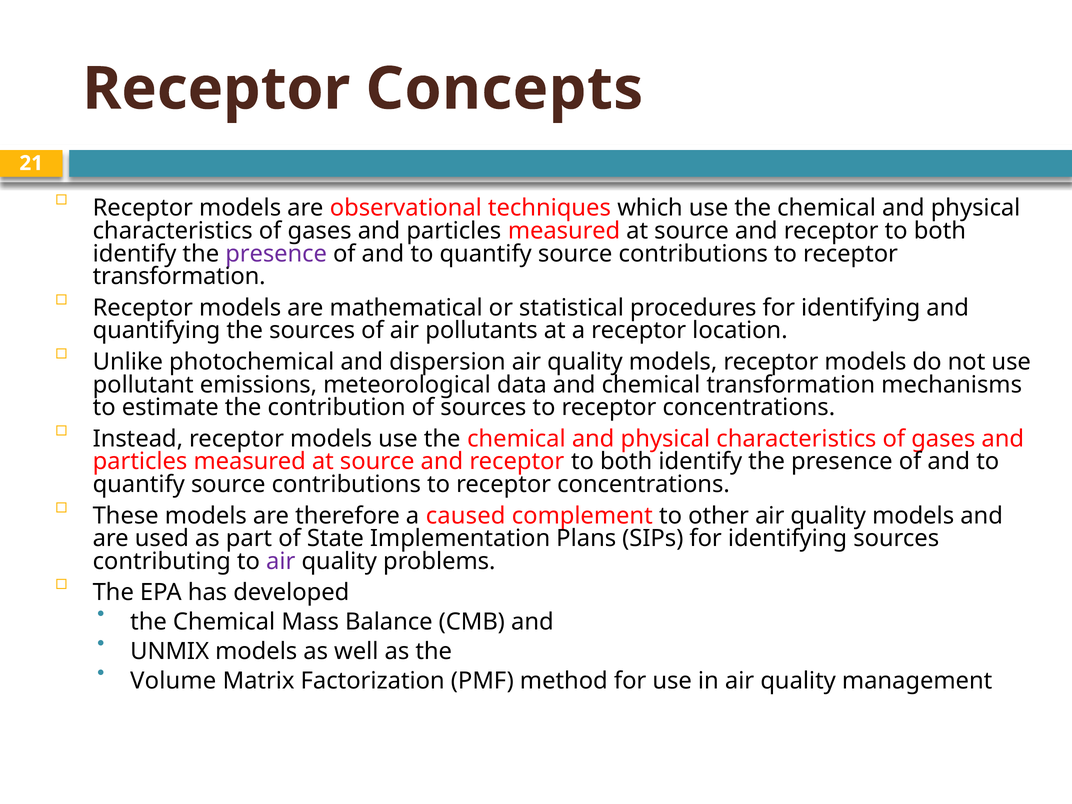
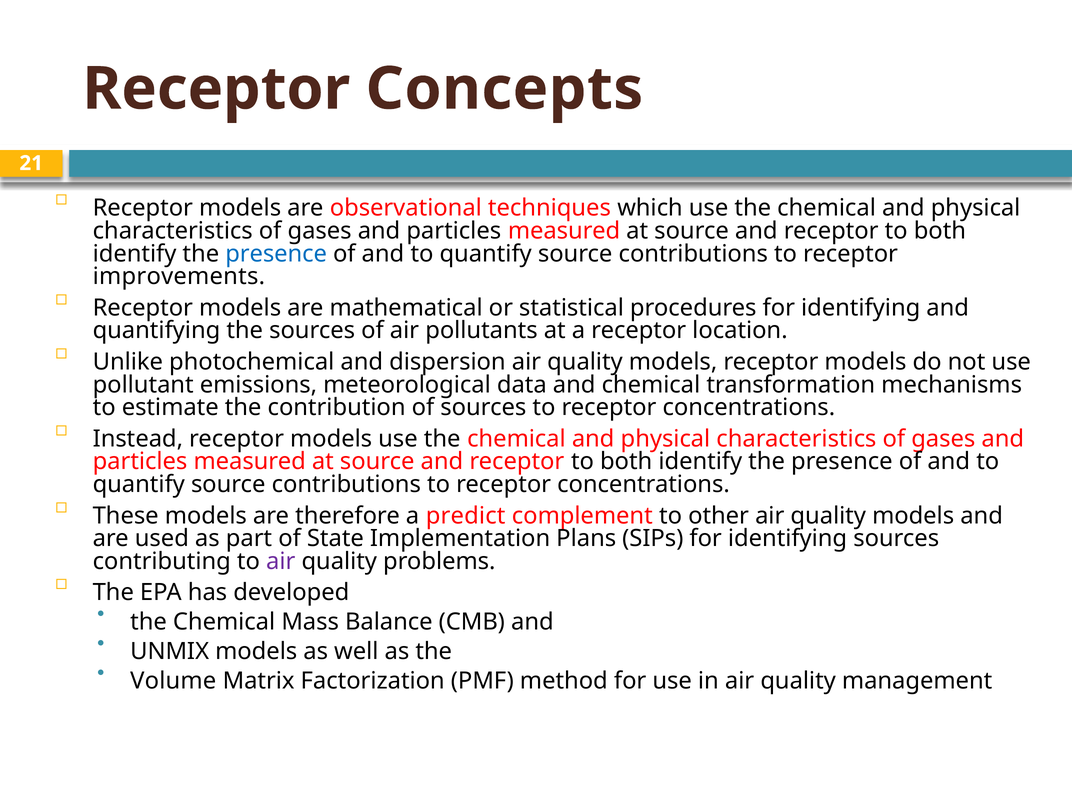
presence colour: purple -> blue (276, 254)
transformation: transformation -> improvements (179, 277)
caused: caused -> predict (466, 516)
